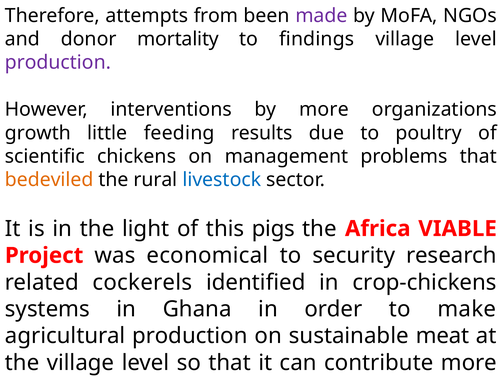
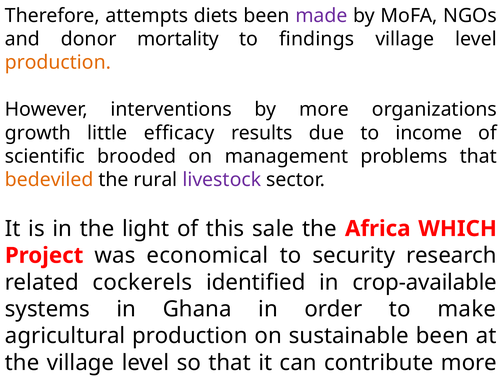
from: from -> diets (216, 16)
production colour: purple -> orange (58, 62)
feeding: feeding -> efficacy (179, 133)
poultry: poultry -> income (429, 133)
chickens: chickens -> brooded (137, 156)
livestock colour: blue -> purple (222, 180)
pigs: pigs -> sale (273, 228)
VIABLE: VIABLE -> WHICH (458, 228)
crop-chickens: crop-chickens -> crop-available (425, 282)
sustainable meat: meat -> been (442, 335)
